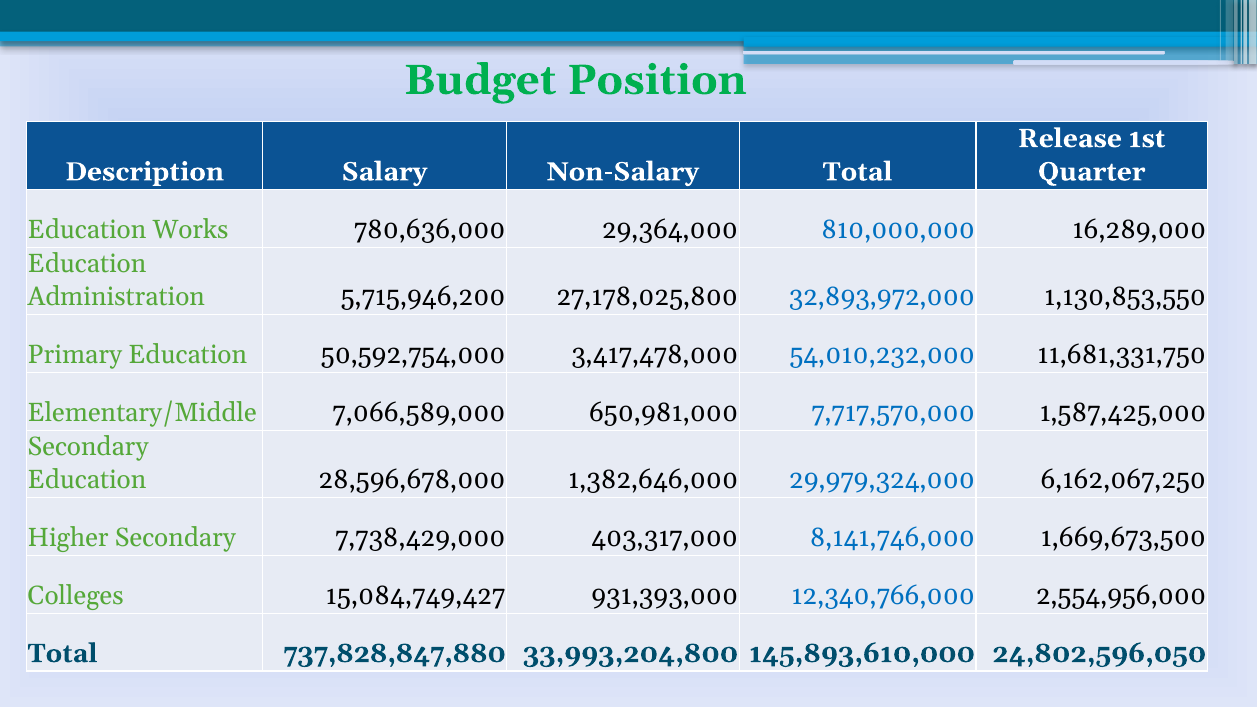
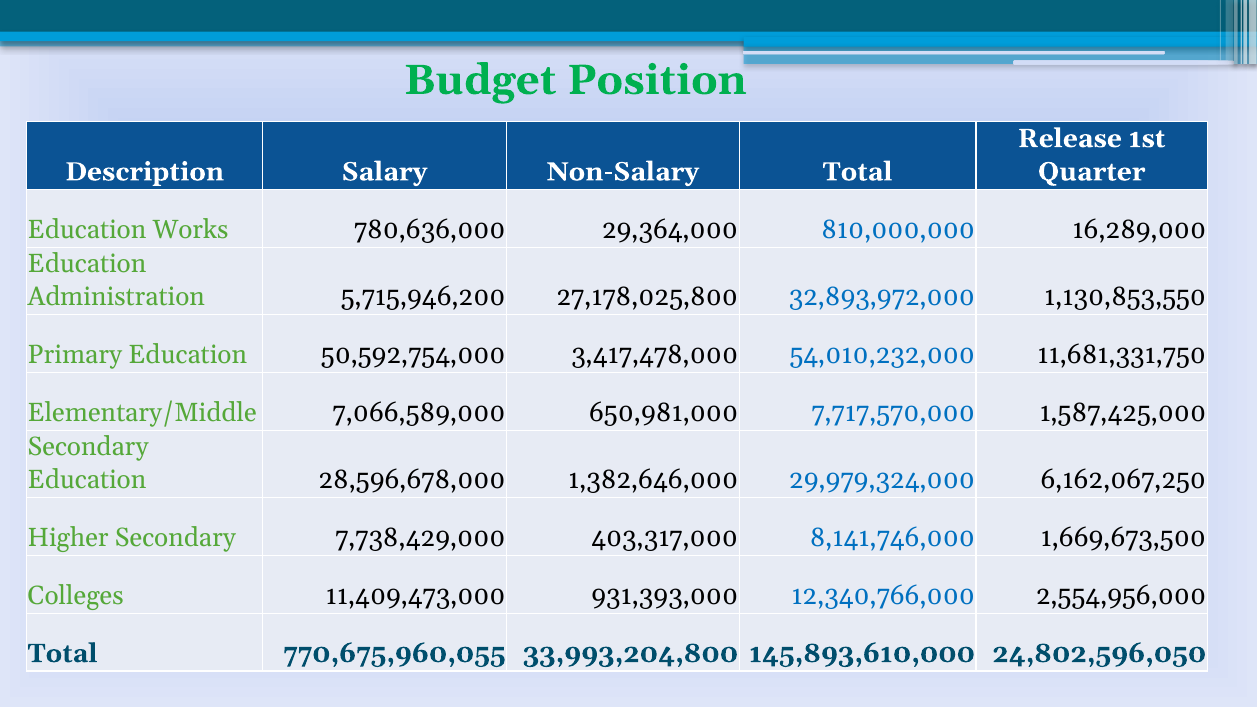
15,084,749,427: 15,084,749,427 -> 11,409,473,000 (416, 596)
737,828,847,880: 737,828,847,880 -> 770,675,960,055 (394, 653)
